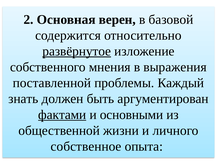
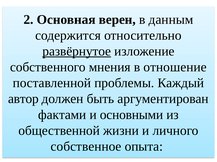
базовой: базовой -> данным (171, 20)
выражения: выражения -> отношение (175, 67)
знать: знать -> автор (23, 99)
фактами underline: present -> none (62, 115)
